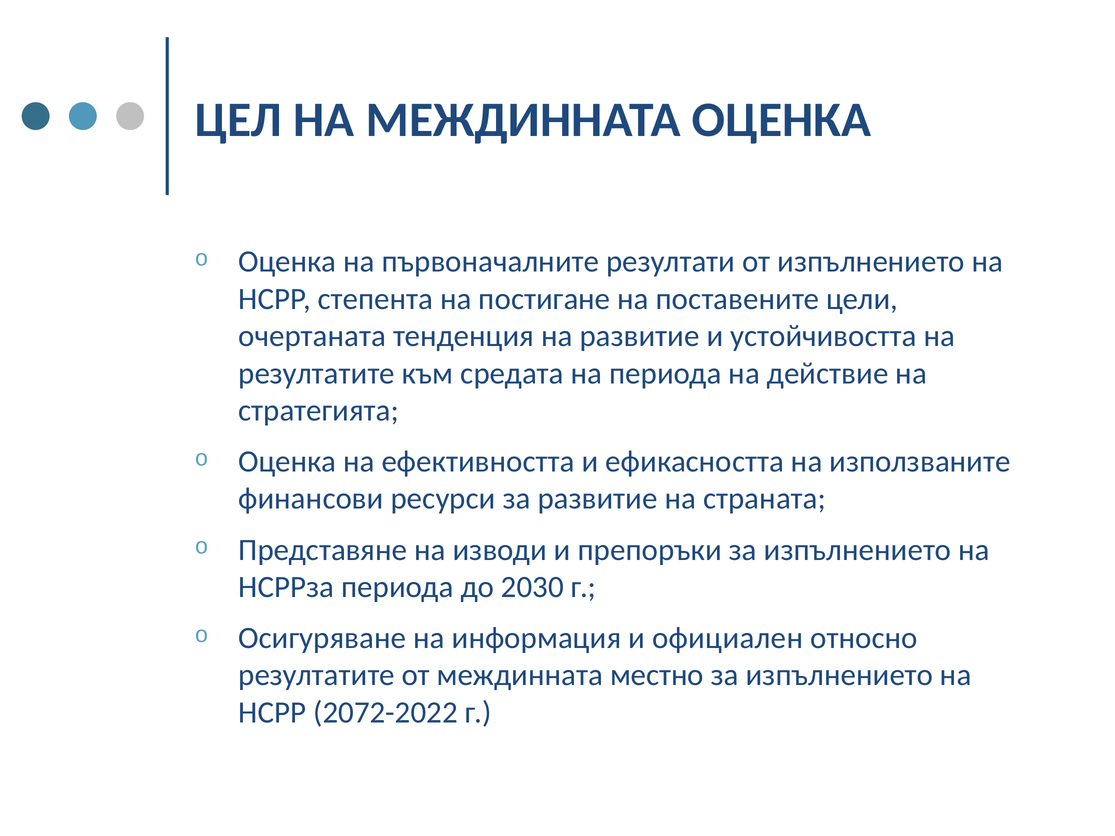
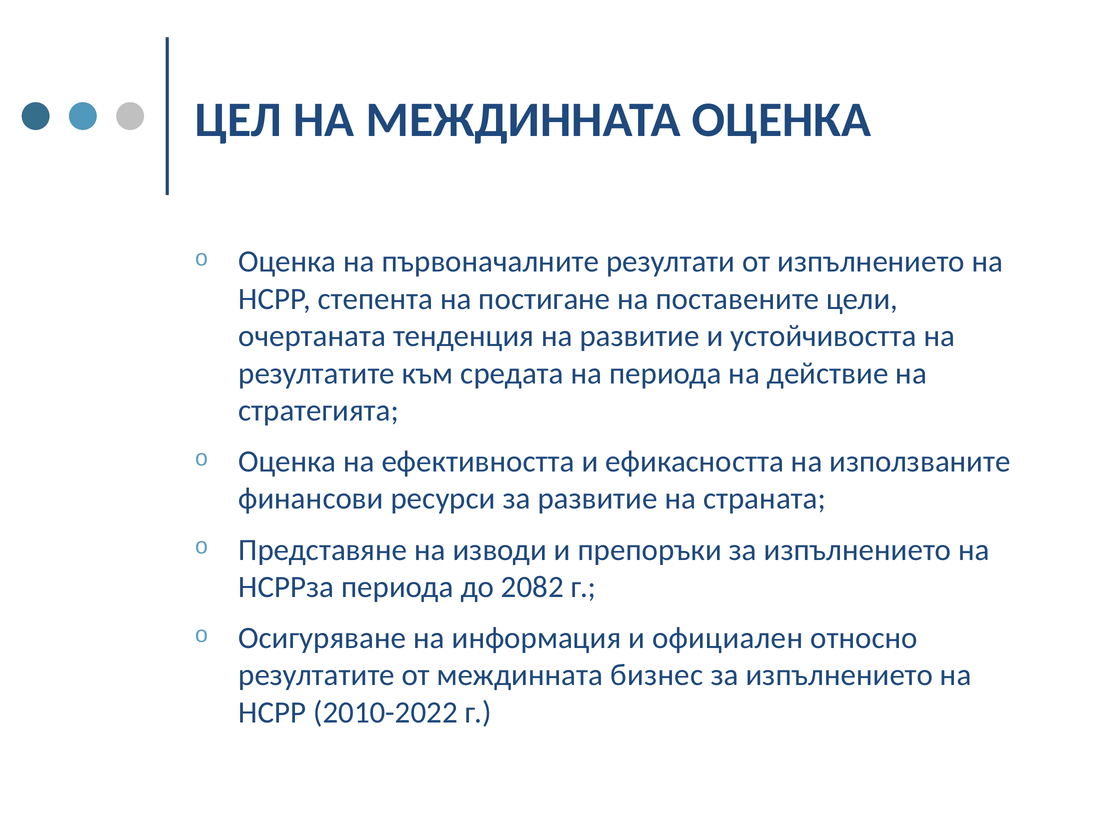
2030: 2030 -> 2082 (532, 587)
местно: местно -> бизнес (657, 675)
2072-2022: 2072-2022 -> 2010-2022 (386, 713)
